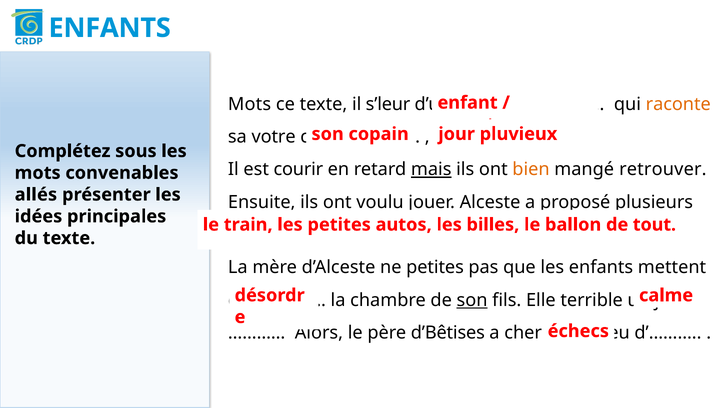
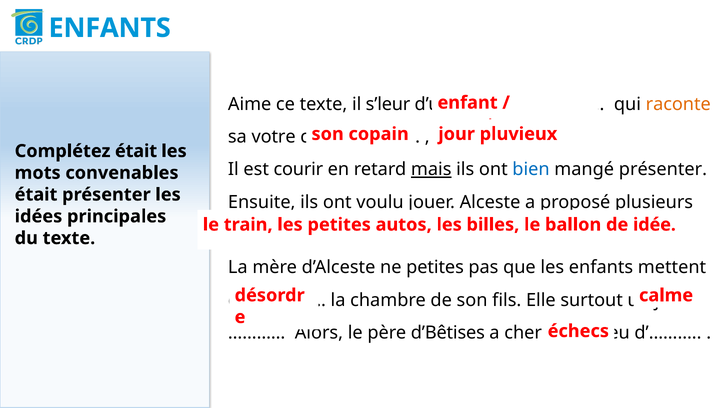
Mots: Mots -> Aime (250, 104)
Complétez sous: sous -> était (136, 151)
bien colour: orange -> blue (531, 170)
mangé retrouver: retrouver -> présenter (663, 170)
allés: allés -> était (36, 195)
tout: tout -> idée (654, 225)
son underline: present -> none (472, 300)
terrible: terrible -> surtout (592, 300)
